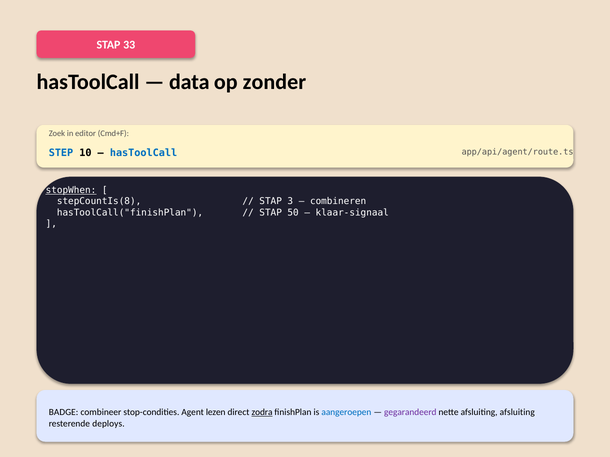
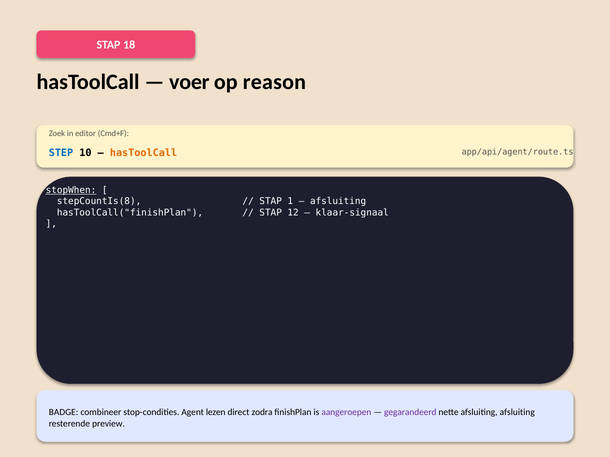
33: 33 -> 18 (129, 45)
data: data -> voer (189, 82)
zonder: zonder -> reason (274, 82)
hasToolCall colour: blue -> orange (144, 153)
3: 3 -> 1 (290, 202)
combineren: combineren -> afsluiting (338, 202)
50: 50 -> 12 (293, 213)
zodra underline: present -> none (262, 413)
aangeroepen colour: blue -> purple (346, 413)
deploys: deploys -> preview (109, 424)
